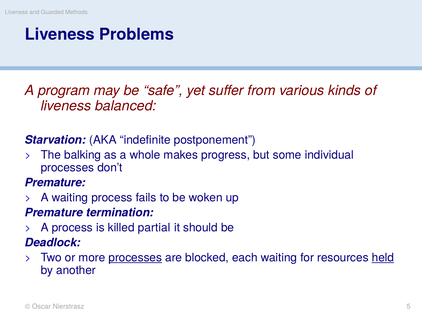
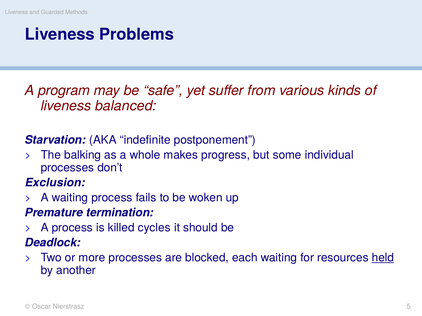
Premature: Premature -> Exclusion (55, 183)
partial: partial -> cycles (154, 228)
processes underline: present -> none (135, 258)
